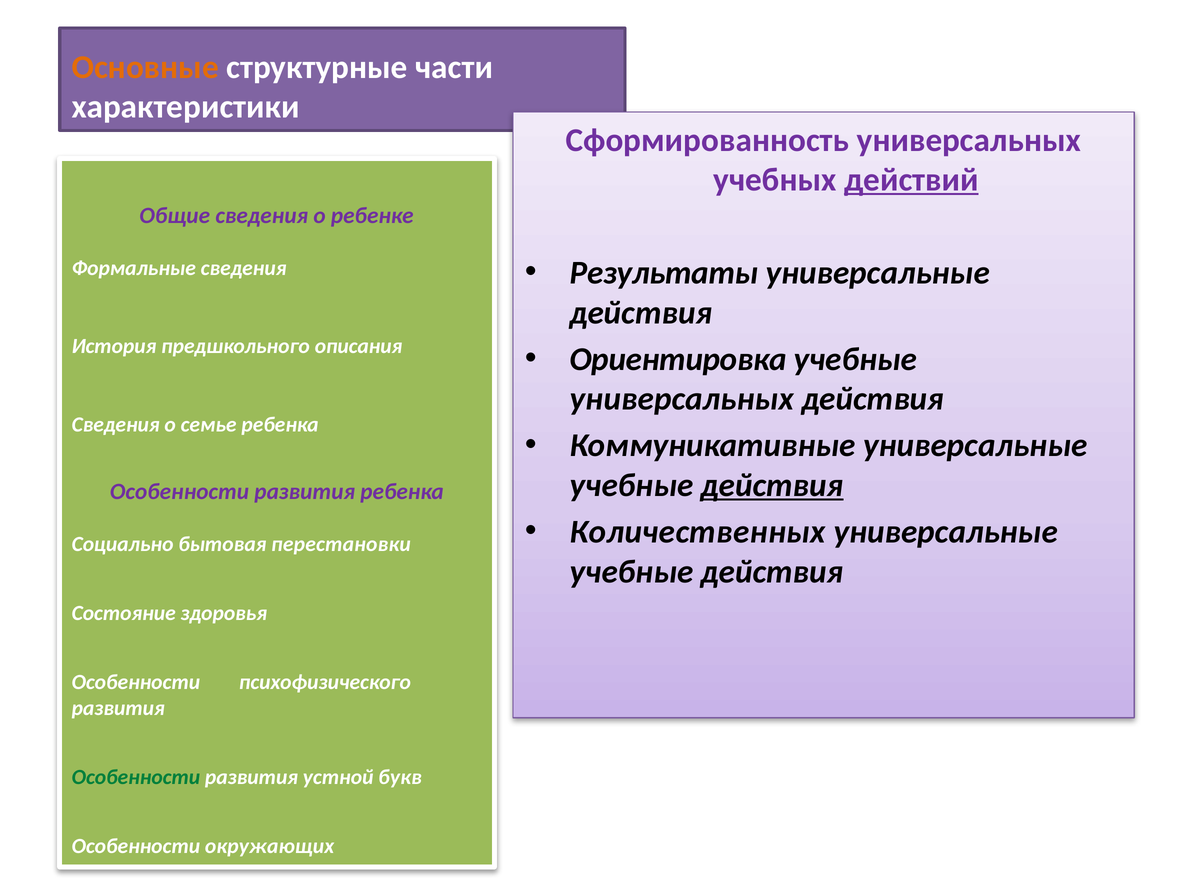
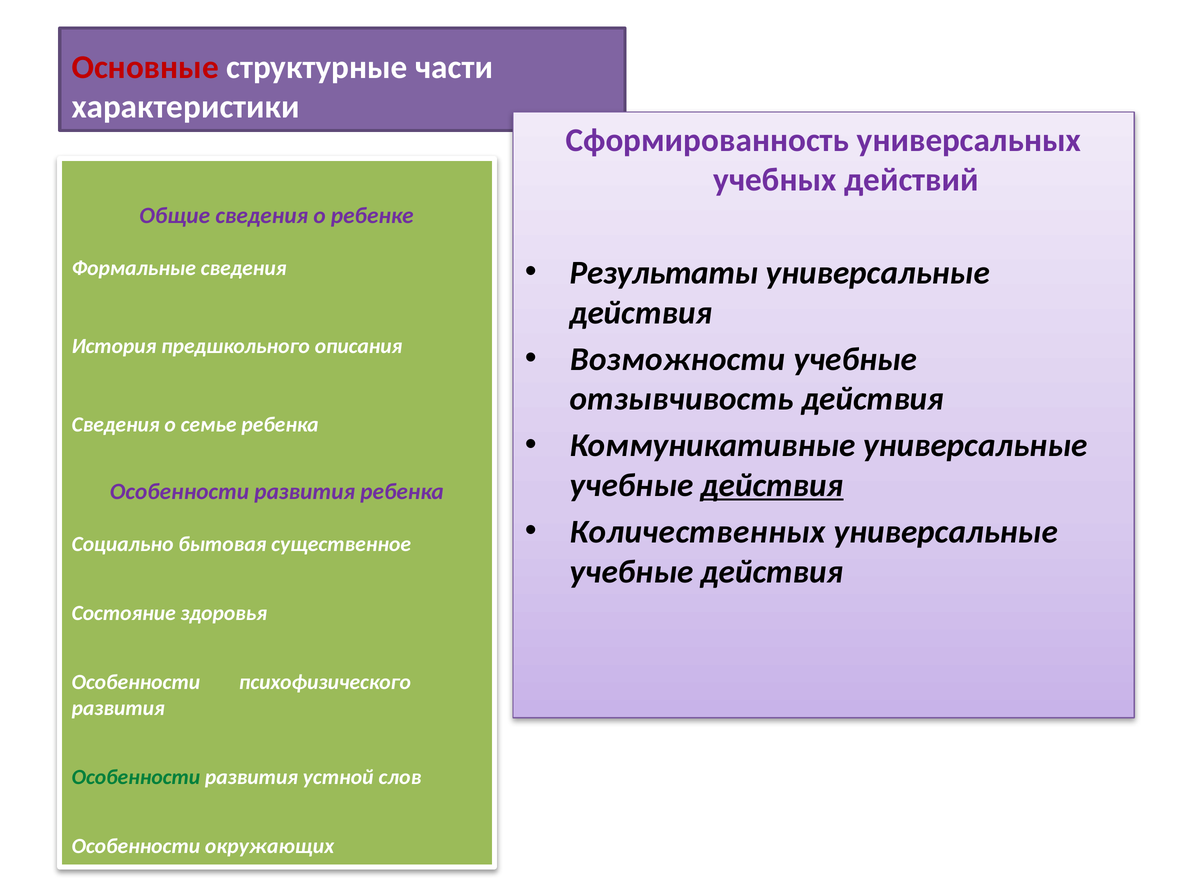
Основные colour: orange -> red (145, 67)
действий underline: present -> none (911, 180)
Ориентировка: Ориентировка -> Возможности (678, 359)
универсальных: универсальных -> отзывчивость (682, 399)
перестановки: перестановки -> существенное (341, 545)
букв: букв -> слов (400, 778)
